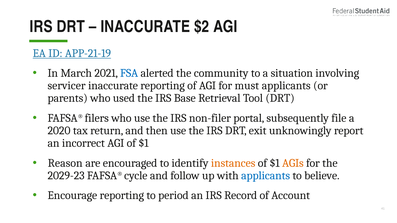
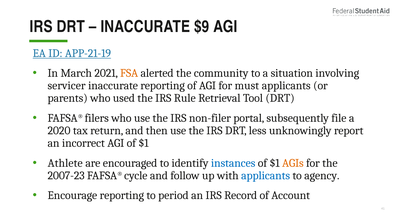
$2: $2 -> $9 (202, 27)
FSA colour: blue -> orange (129, 73)
Base: Base -> Rule (185, 98)
exit: exit -> less (258, 131)
Reason: Reason -> Athlete (65, 163)
instances colour: orange -> blue (233, 163)
2029-23: 2029-23 -> 2007-23 (66, 176)
believe: believe -> agency (322, 176)
